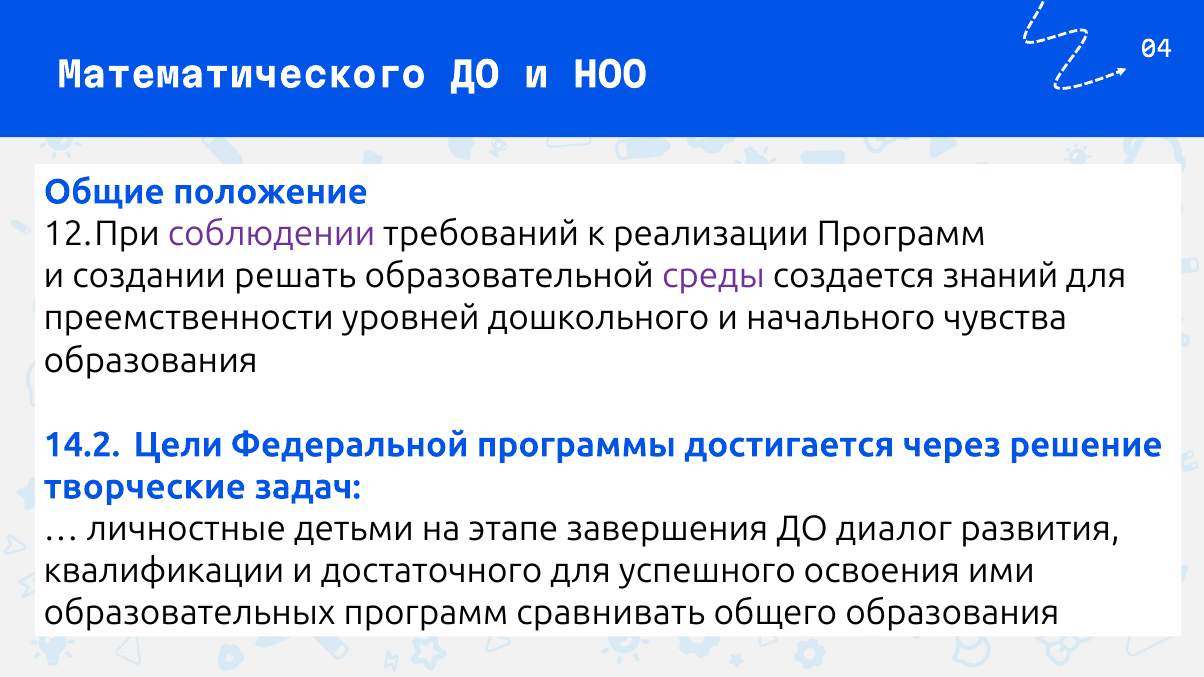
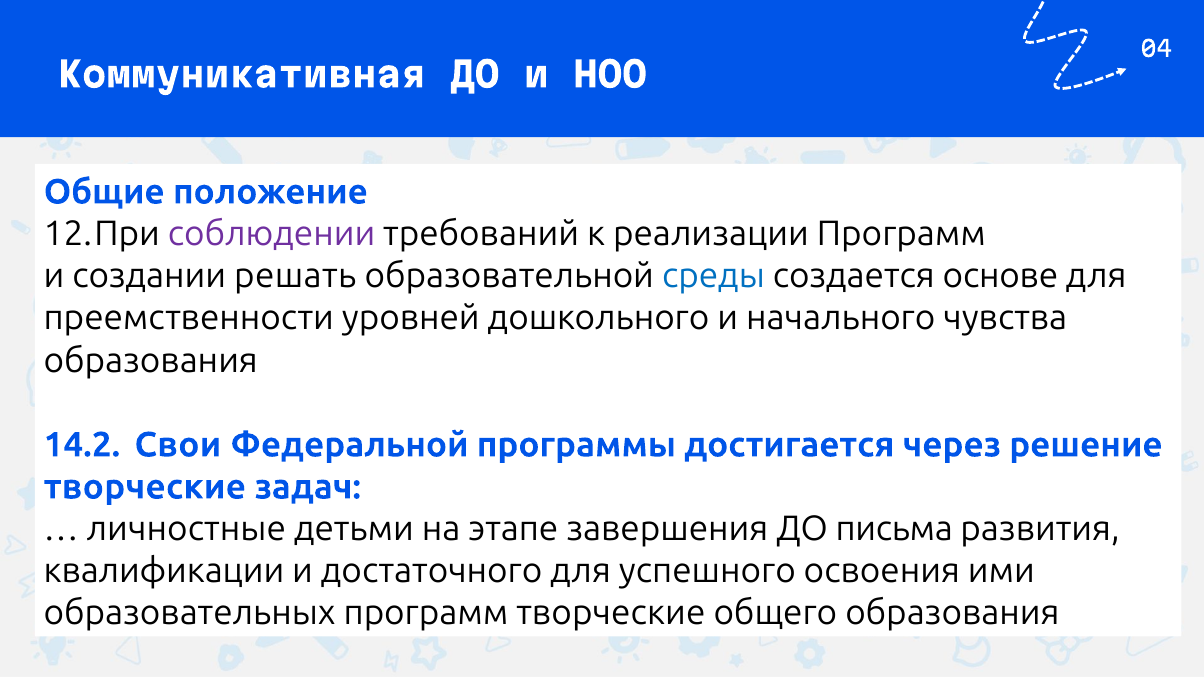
Математического: Математического -> Коммуникативная (242, 76)
среды colour: purple -> blue (714, 276)
знаний: знаний -> основе (1000, 276)
Цели: Цели -> Свои (178, 445)
диалог: диалог -> письма (894, 529)
программ сравнивать: сравнивать -> творческие (611, 614)
